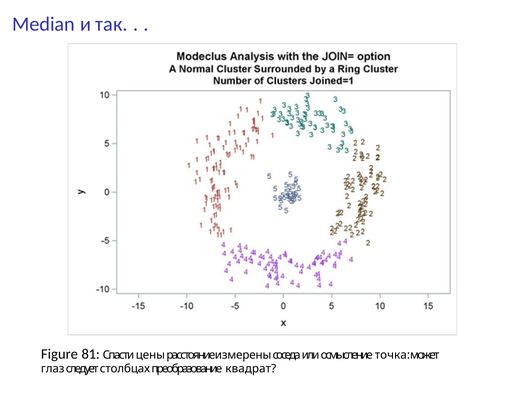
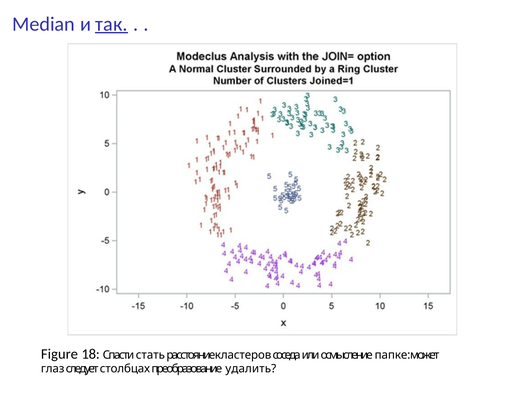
так underline: none -> present (111, 24)
81: 81 -> 18 (91, 354)
цены: цены -> стать (150, 355)
измерены: измерены -> кластеров (243, 355)
точка: точка -> папке (392, 355)
квадрат: квадрат -> удалить (251, 369)
